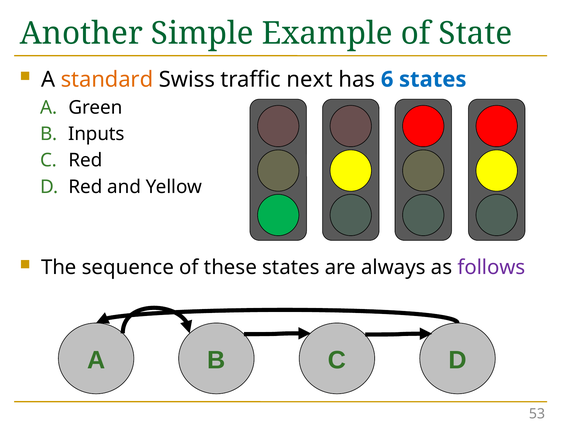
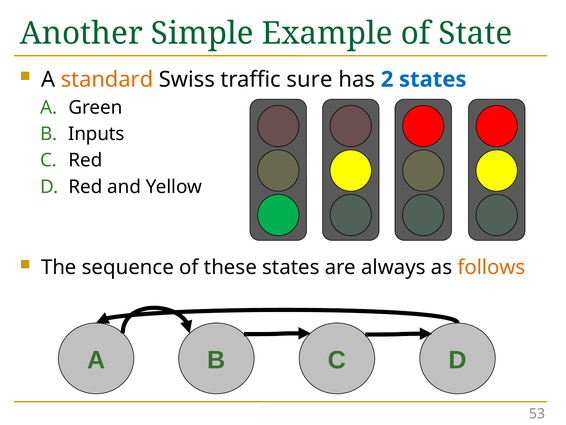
next: next -> sure (310, 79)
6: 6 -> 2 (387, 79)
follows colour: purple -> orange (491, 267)
